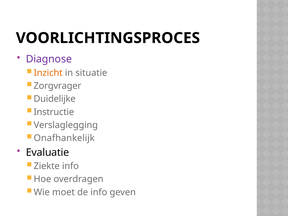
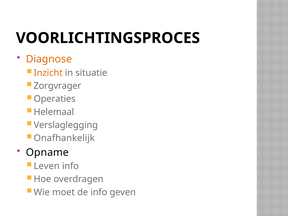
Diagnose colour: purple -> orange (49, 59)
Duidelijke: Duidelijke -> Operaties (55, 99)
Instructie: Instructie -> Helemaal (54, 112)
Evaluatie: Evaluatie -> Opname (47, 152)
Ziekte: Ziekte -> Leven (47, 166)
